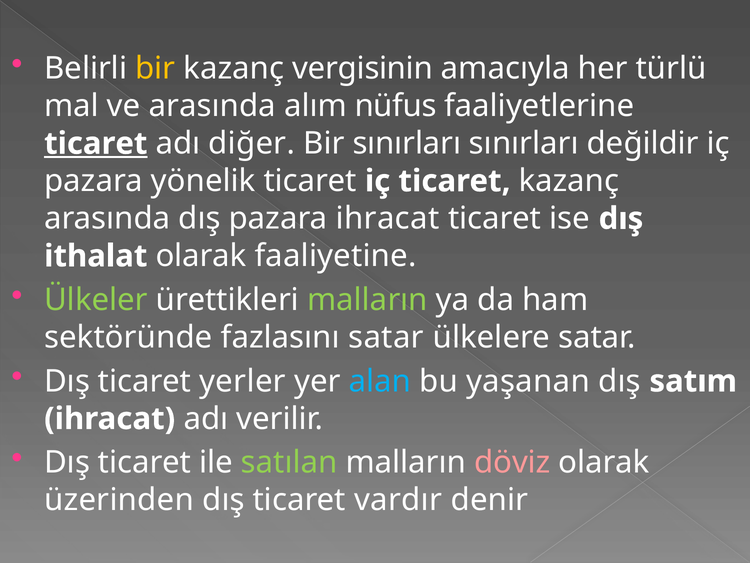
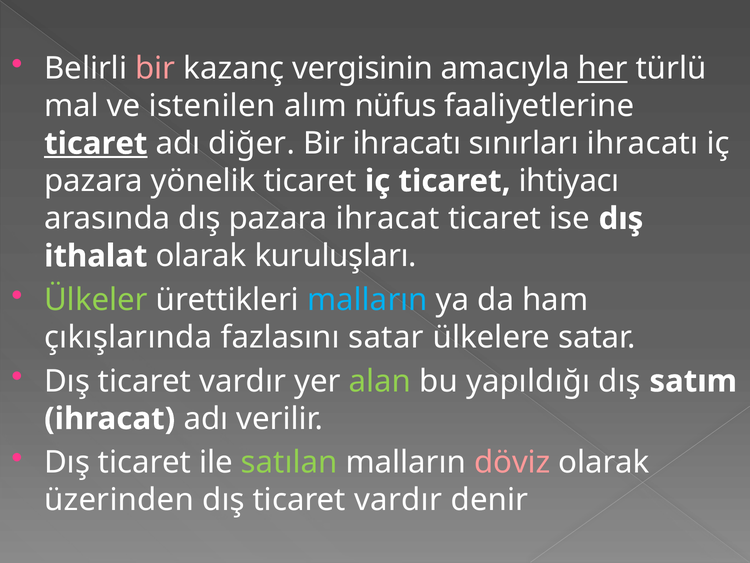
bir colour: yellow -> pink (155, 68)
her underline: none -> present (603, 68)
ve arasında: arasında -> istenilen (212, 106)
Bir sınırları: sınırları -> ihracatı (407, 143)
sınırları değildir: değildir -> ihracatı (643, 143)
ticaret kazanç: kazanç -> ihtiyacı (569, 181)
faaliyetine: faaliyetine -> kuruluşları (336, 256)
malların colour: light green -> light blue (367, 300)
sektöründe: sektöründe -> çıkışlarında (128, 337)
yerler: yerler -> vardır (243, 381)
alan colour: light blue -> light green (380, 381)
yaşanan: yaşanan -> yapıldığı (528, 381)
